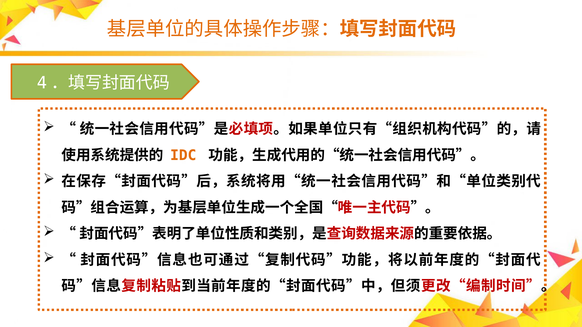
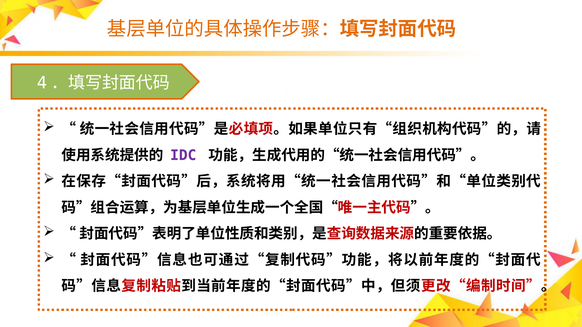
IDC colour: orange -> purple (183, 156)
